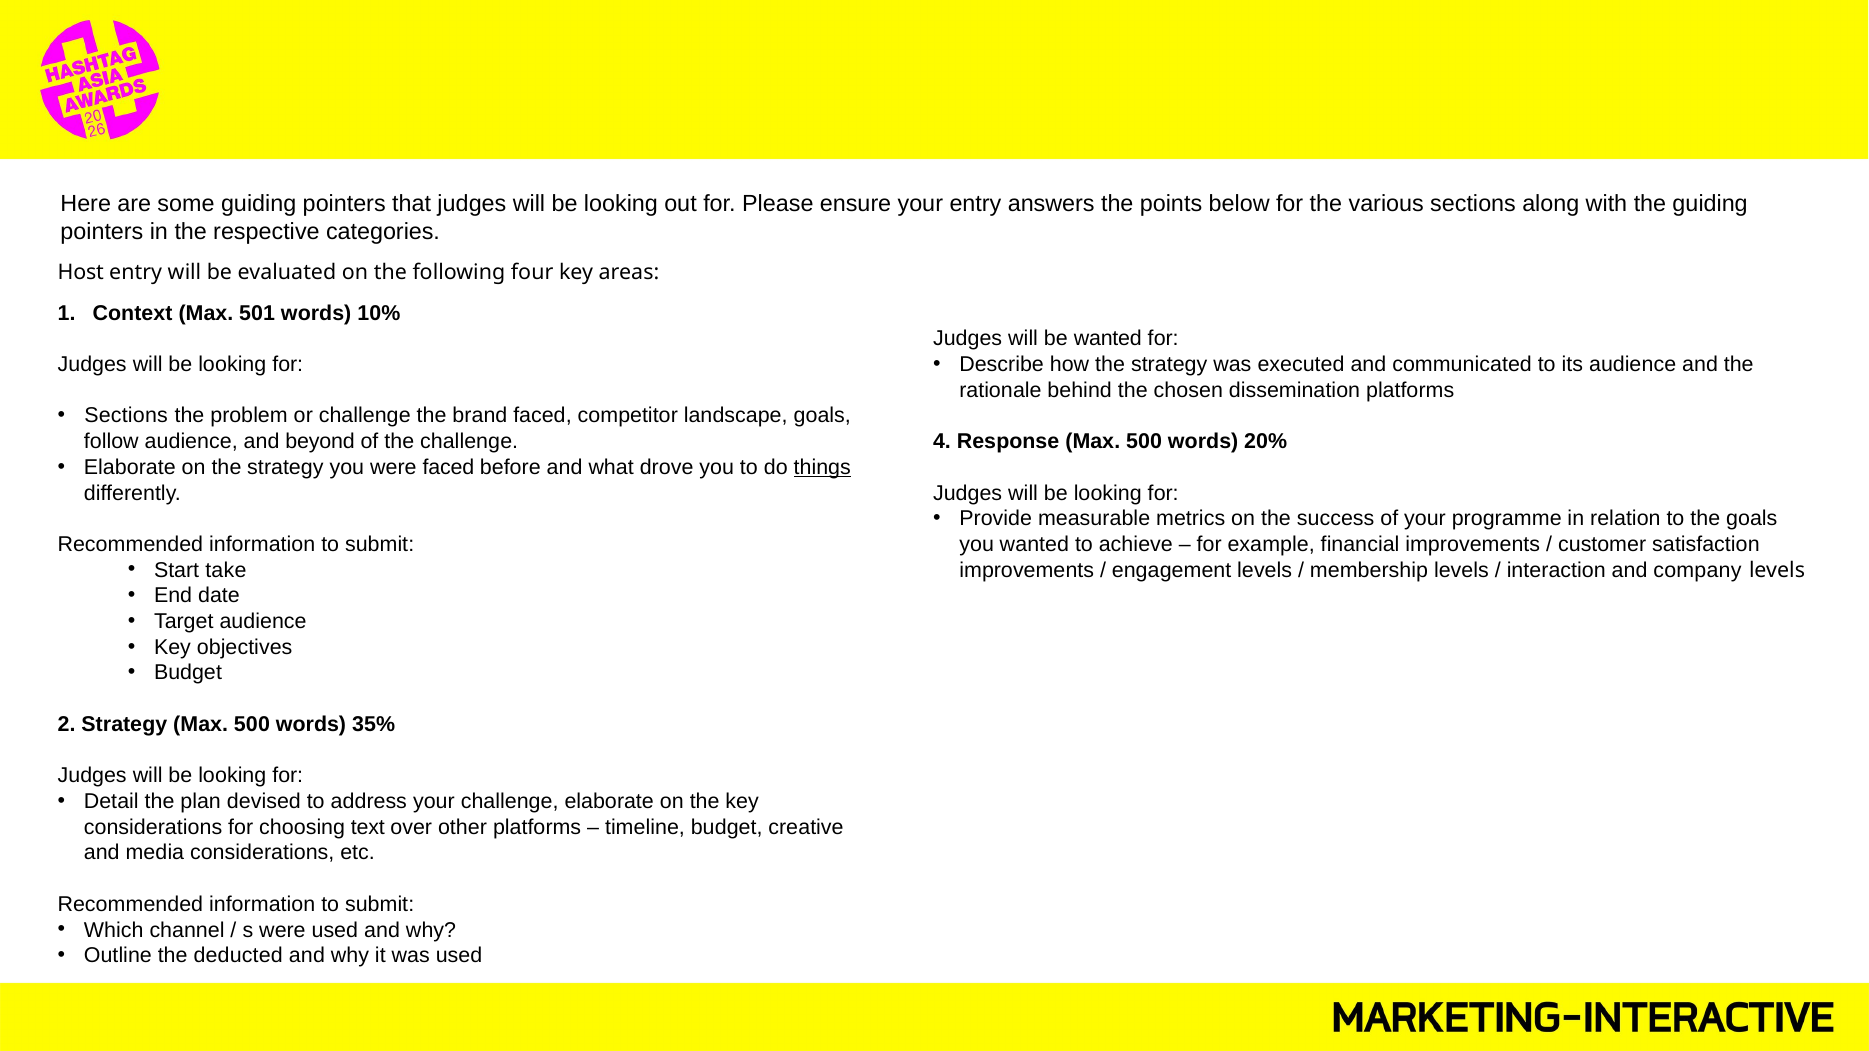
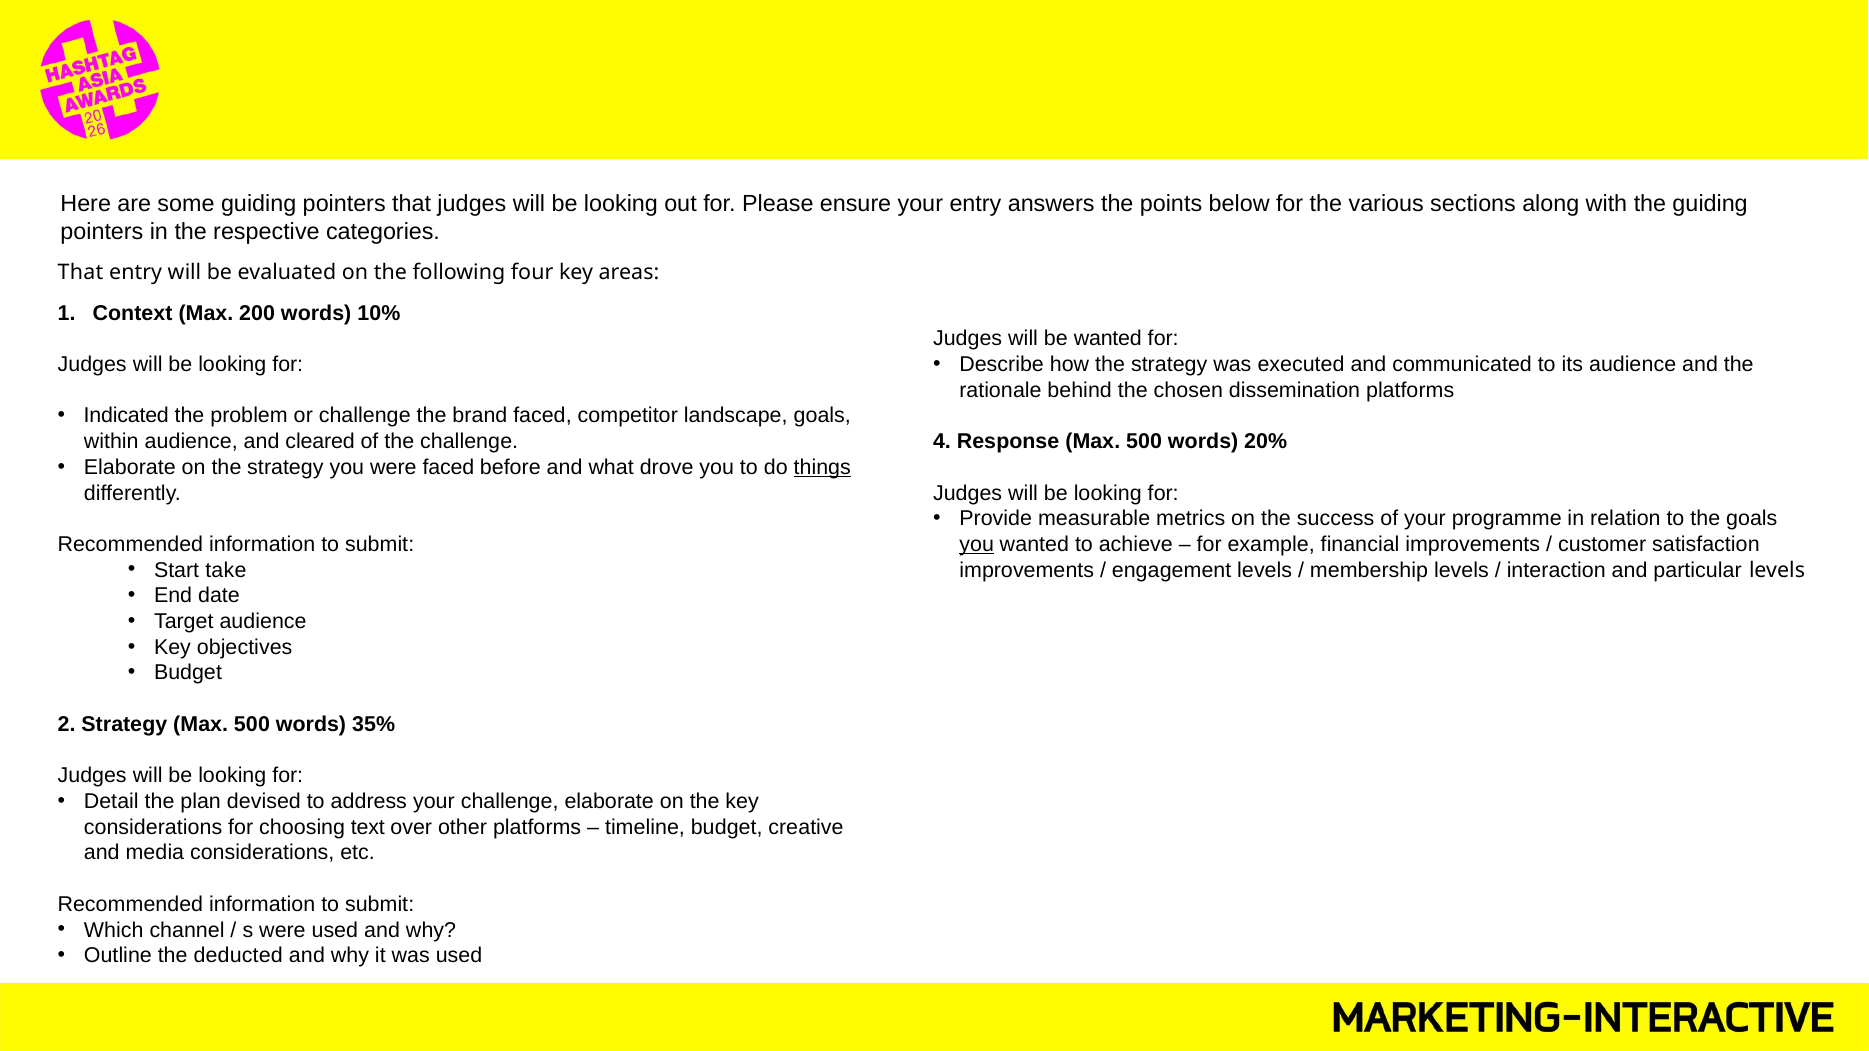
Host: Host -> That (80, 273)
501: 501 -> 200 (257, 313)
Sections: Sections -> Indicated (126, 416)
follow: follow -> within (111, 442)
beyond: beyond -> cleared (320, 442)
you underline: none -> present (977, 545)
company: company -> particular (1698, 570)
